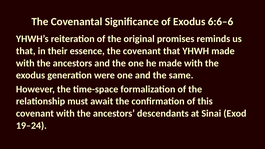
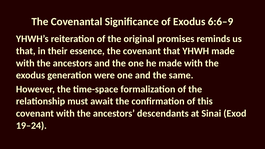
6:6–6: 6:6–6 -> 6:6–9 (221, 22)
